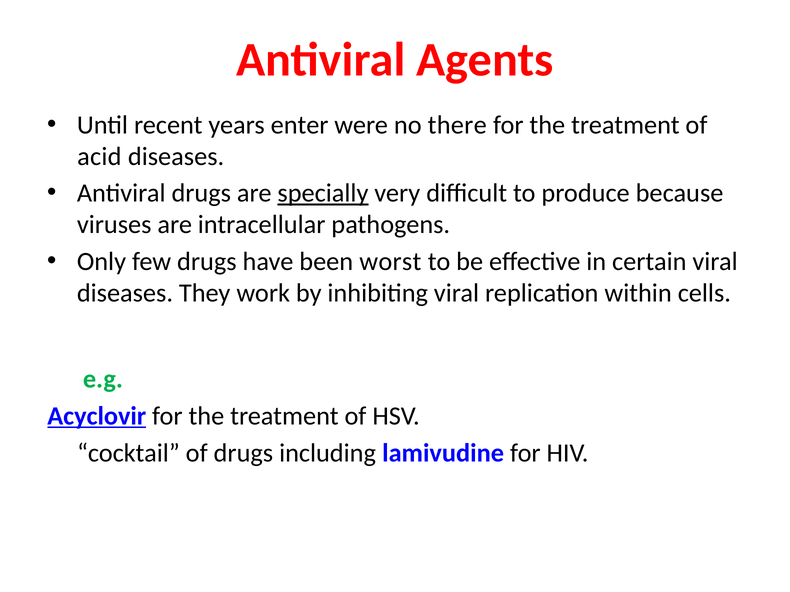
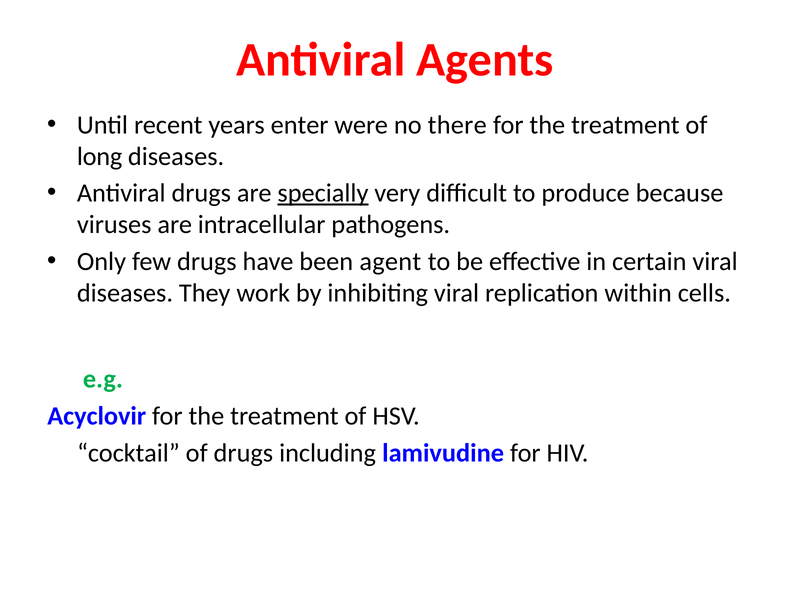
acid: acid -> long (100, 157)
worst: worst -> agent (390, 262)
Acyclovir underline: present -> none (97, 416)
